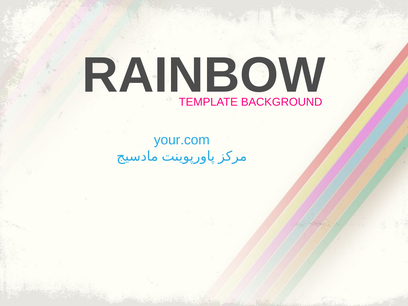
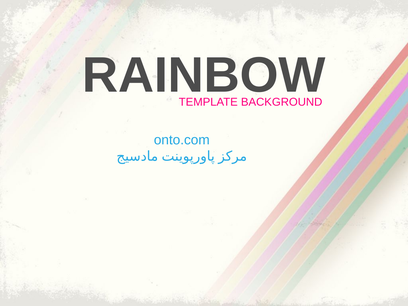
your.com: your.com -> onto.com (182, 140)
